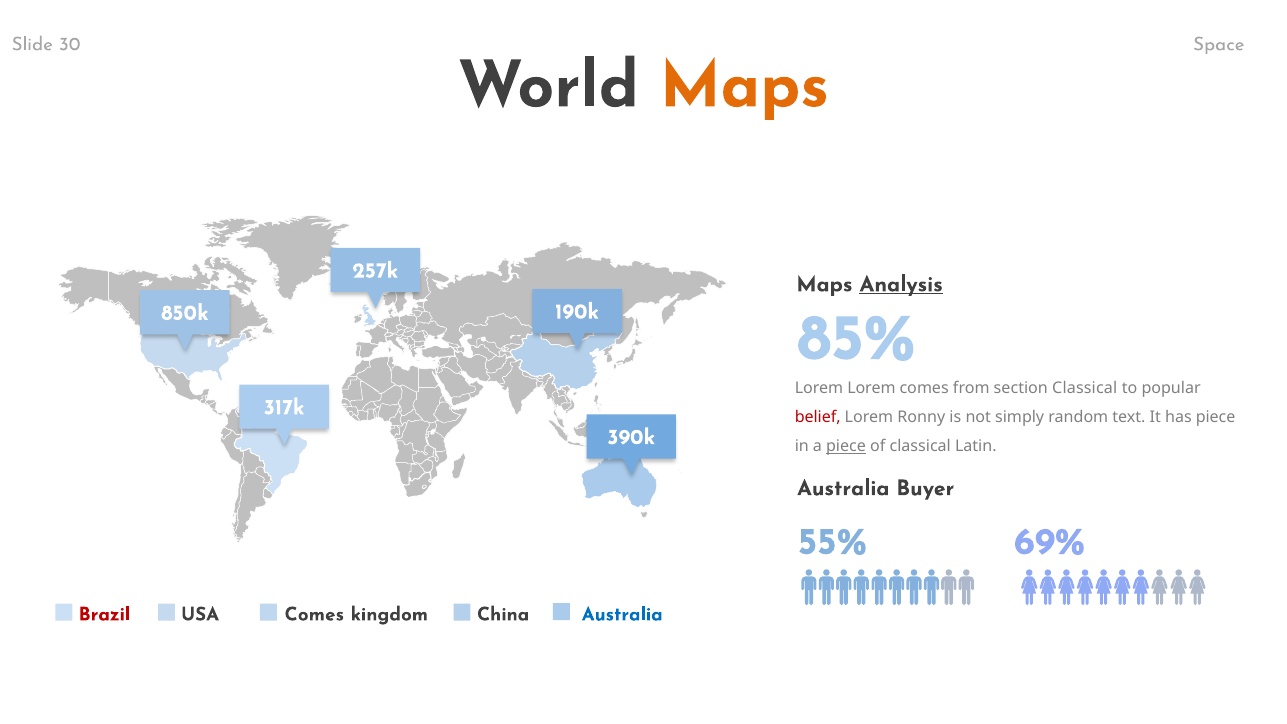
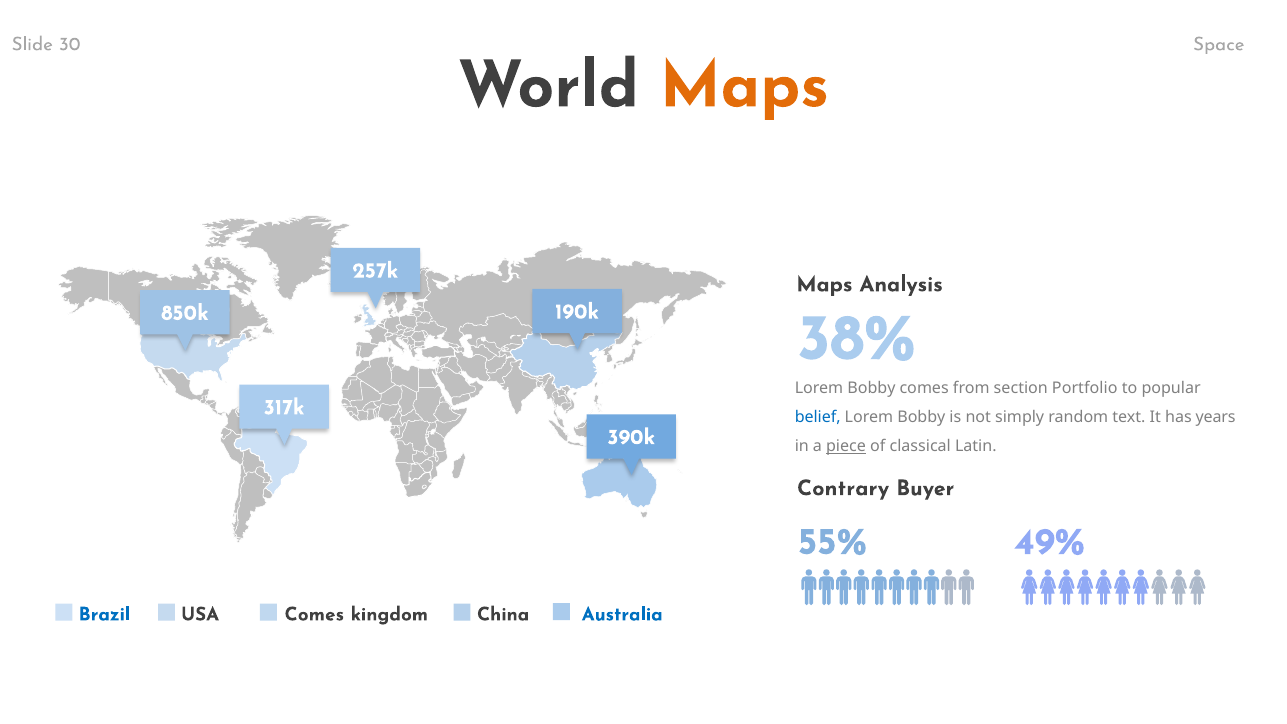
Analysis underline: present -> none (901, 284)
85%: 85% -> 38% (856, 338)
Lorem: Lorem -> Bobby (871, 388)
section Classical: Classical -> Portfolio (1085, 388)
belief colour: red -> blue (818, 417)
Ronny: Ronny -> Bobby (921, 417)
has piece: piece -> years (1216, 417)
Australia: Australia -> Contrary (843, 488)
69%: 69% -> 49% (1049, 542)
Brazil colour: red -> blue (104, 614)
